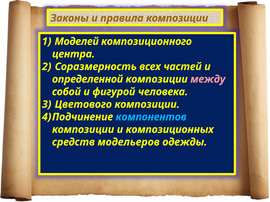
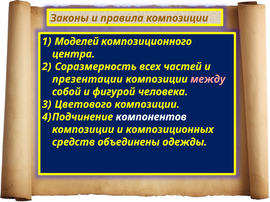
определенной: определенной -> презентации (87, 79)
компонентов colour: light blue -> white (151, 117)
модельеров: модельеров -> объединены (129, 142)
